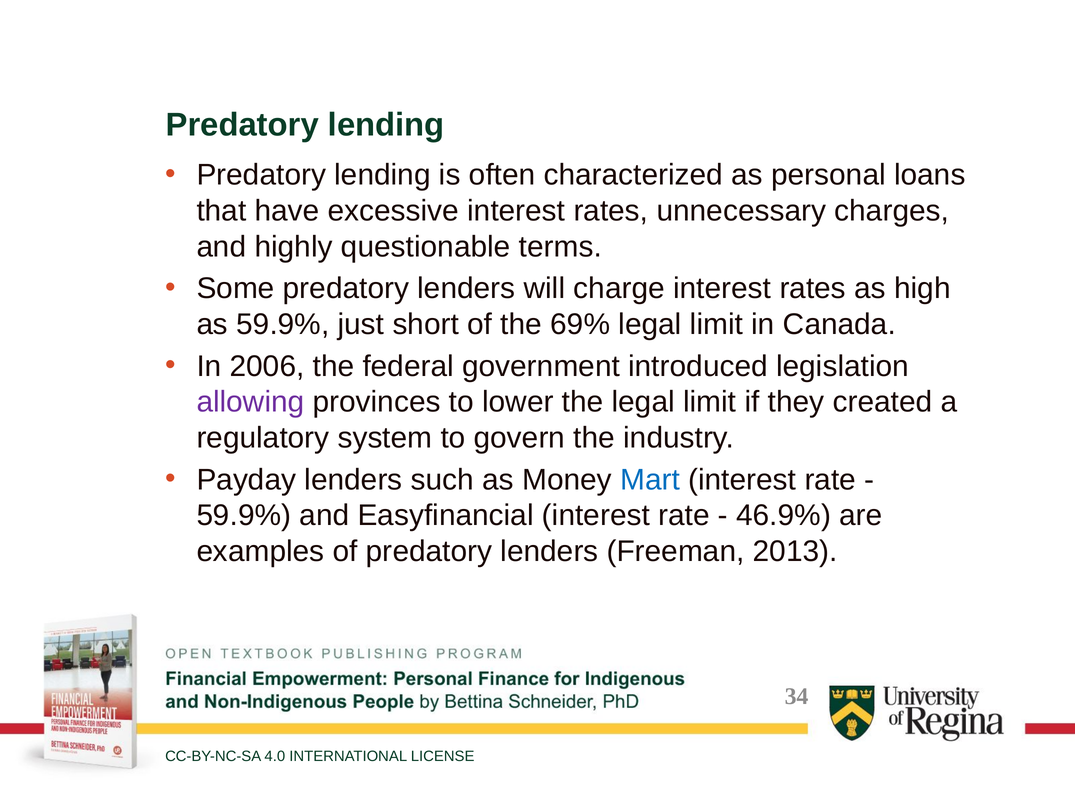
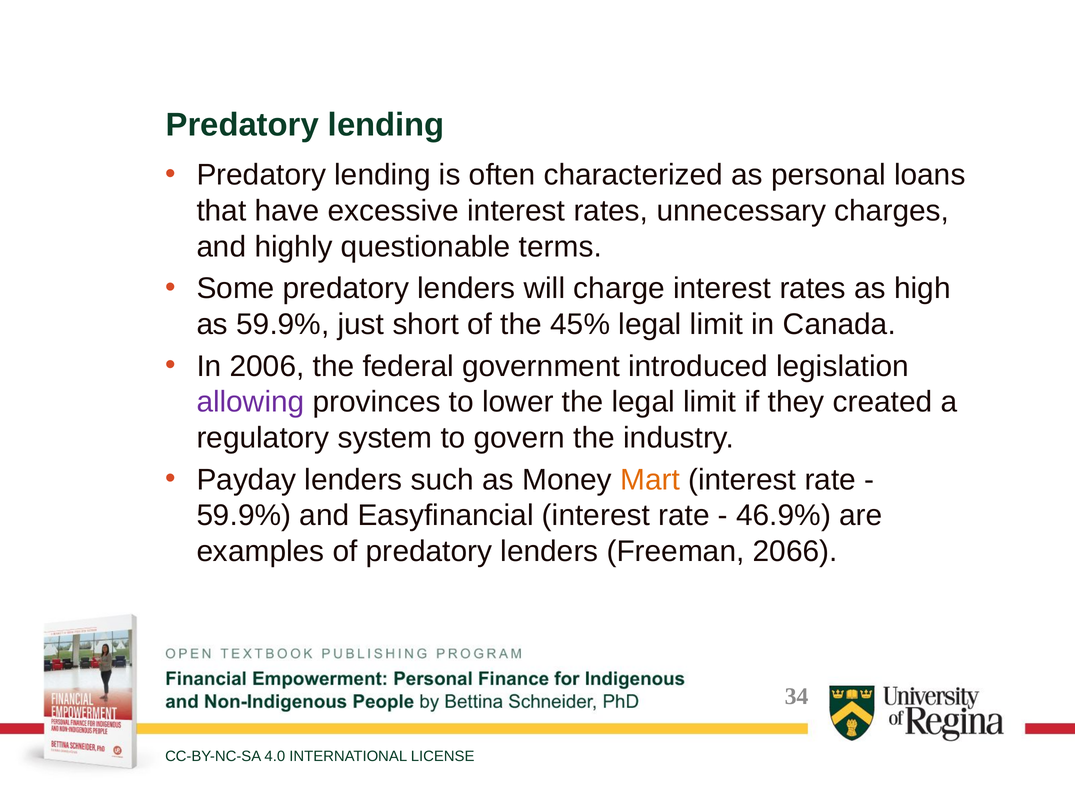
69%: 69% -> 45% (580, 324)
Mart colour: blue -> orange (650, 480)
2013: 2013 -> 2066 (795, 552)
